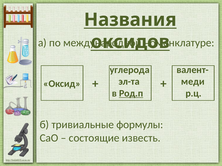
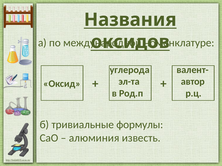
меди: меди -> автор (193, 82)
Род.п underline: present -> none (131, 94)
состоящие: состоящие -> алюминия (94, 138)
